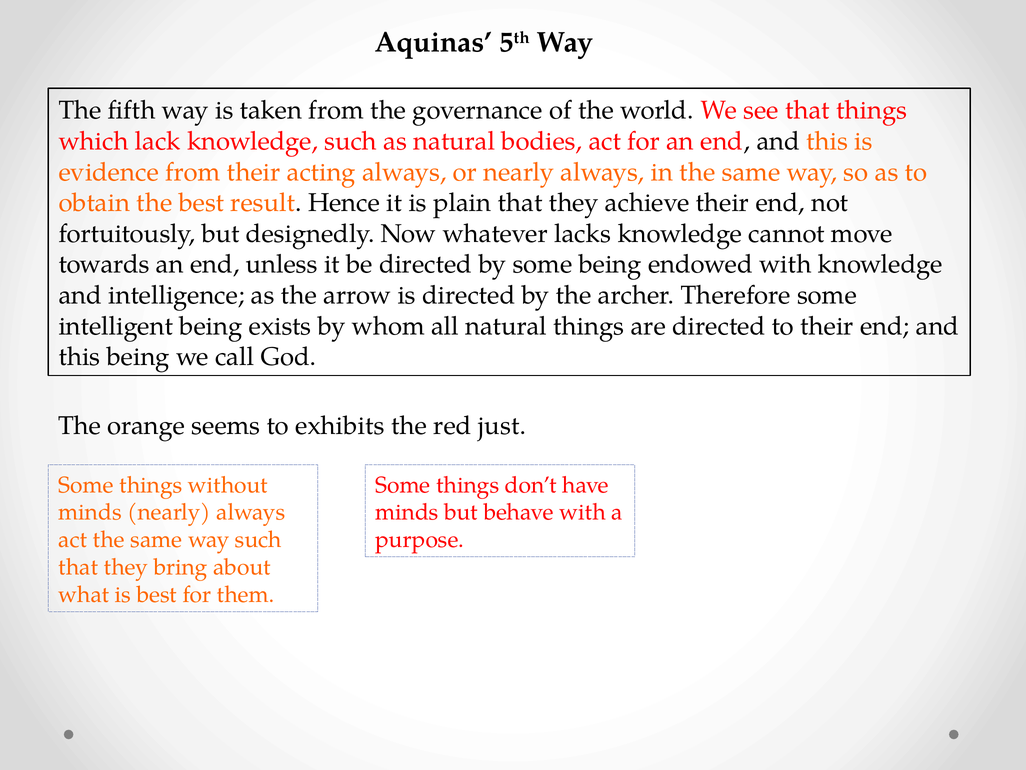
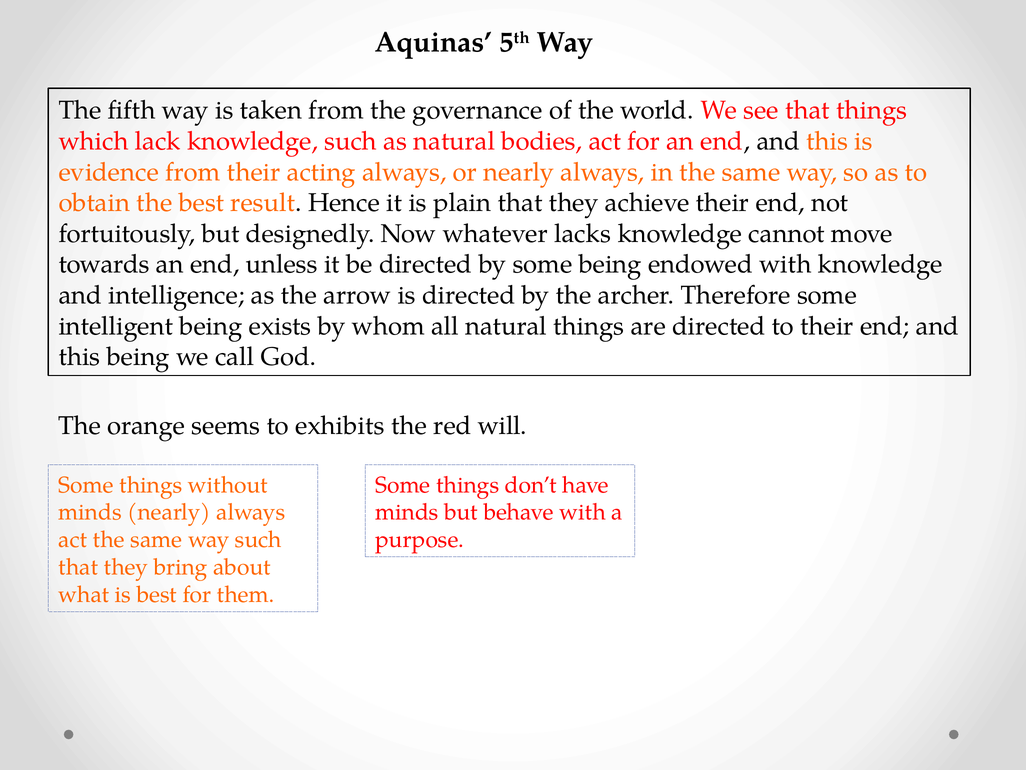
just: just -> will (502, 425)
